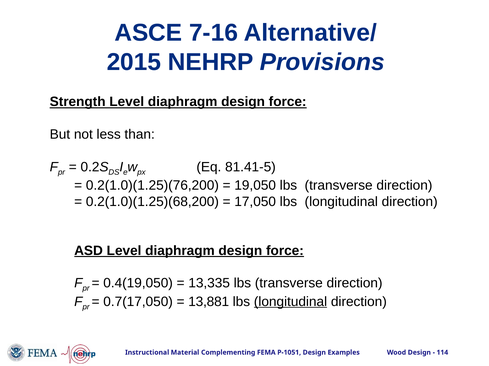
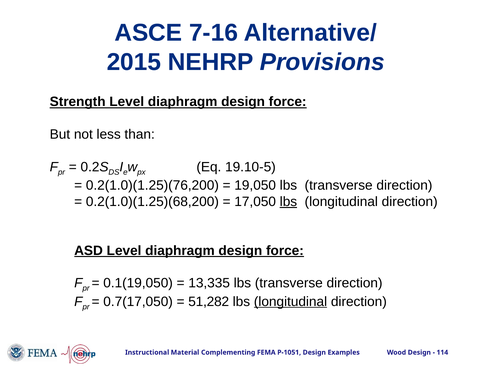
81.41-5: 81.41-5 -> 19.10-5 (250, 167)
lbs underline: none -> present (288, 202)
0.4(19,050: 0.4(19,050 -> 0.1(19,050 (138, 284)
13,881: 13,881 -> 51,282 (209, 302)
